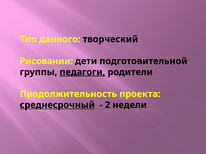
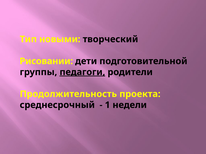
данного: данного -> новыми (60, 39)
среднесрочный underline: present -> none (57, 105)
2: 2 -> 1 (107, 105)
